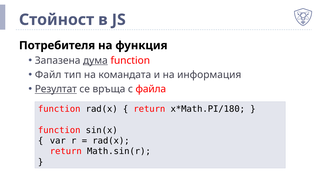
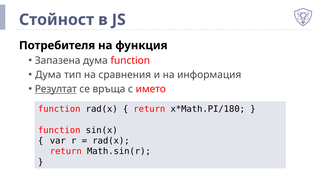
дума underline: present -> none (95, 61)
Файл: Файл -> Дума (48, 75)
командата: командата -> сравнения (125, 75)
файла: файла -> името (151, 89)
